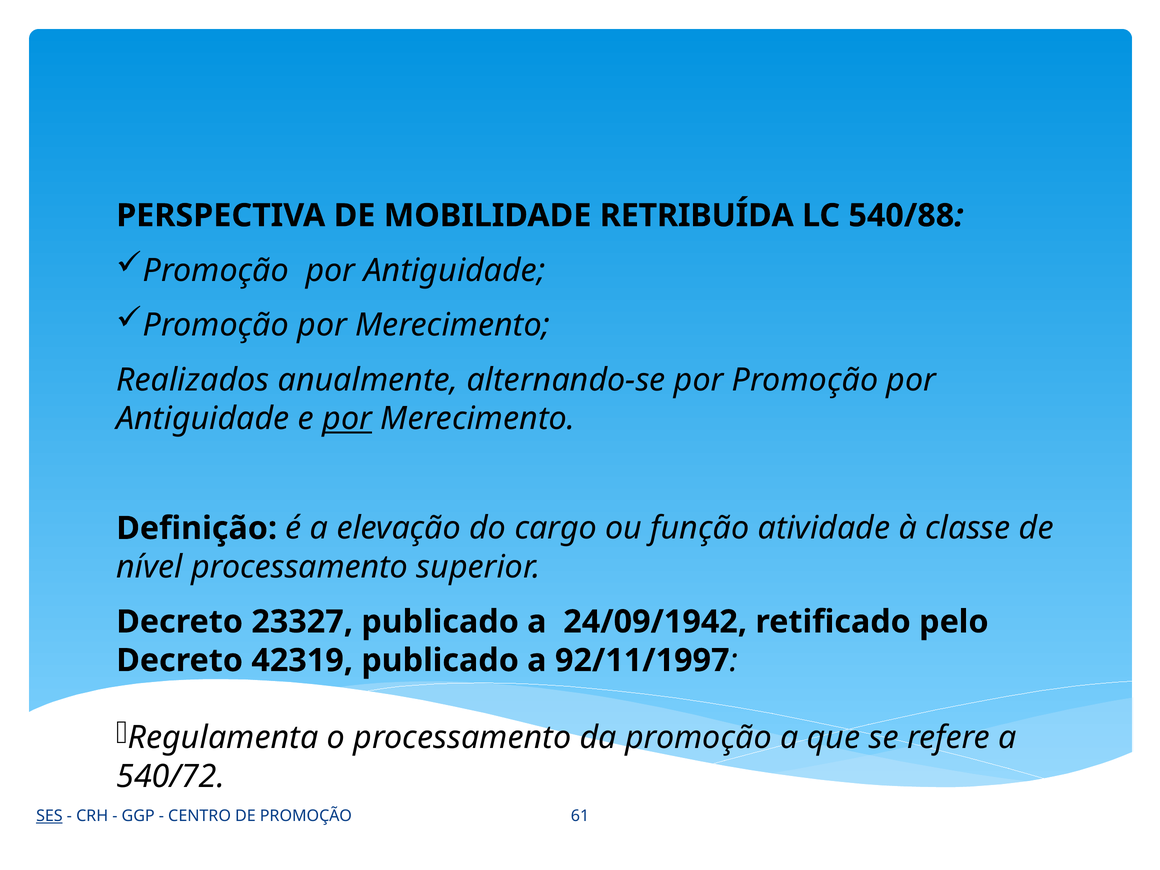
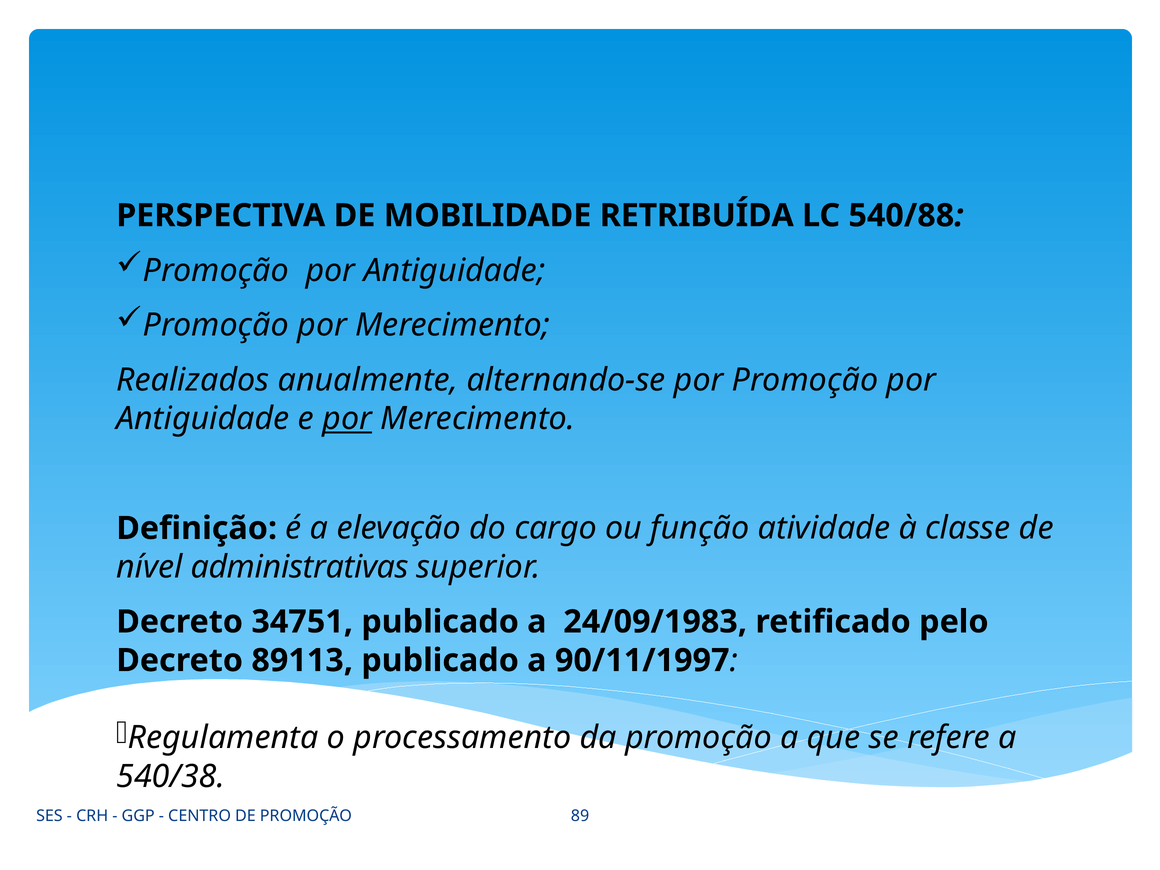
nível processamento: processamento -> administrativas (300, 567)
23327: 23327 -> 34751 (302, 622)
24/09/1942: 24/09/1942 -> 24/09/1983 (655, 622)
42319: 42319 -> 89113 (302, 660)
92/11/1997: 92/11/1997 -> 90/11/1997 (642, 660)
540/72: 540/72 -> 540/38 (171, 777)
SES underline: present -> none (49, 816)
61: 61 -> 89 (580, 816)
